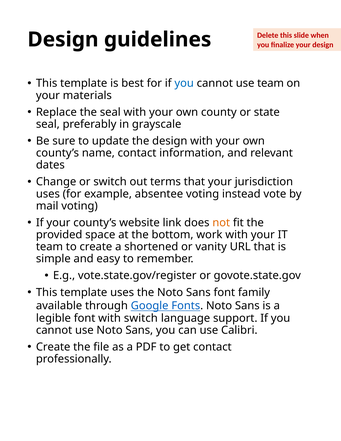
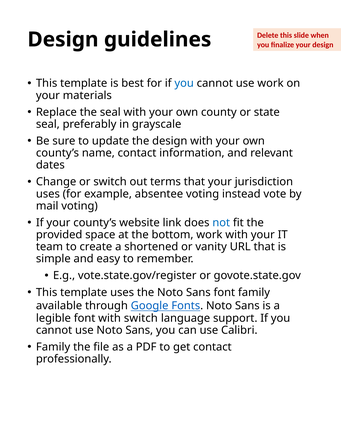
use team: team -> work (270, 83)
not colour: orange -> blue (221, 223)
Create: Create -> Family (53, 347)
